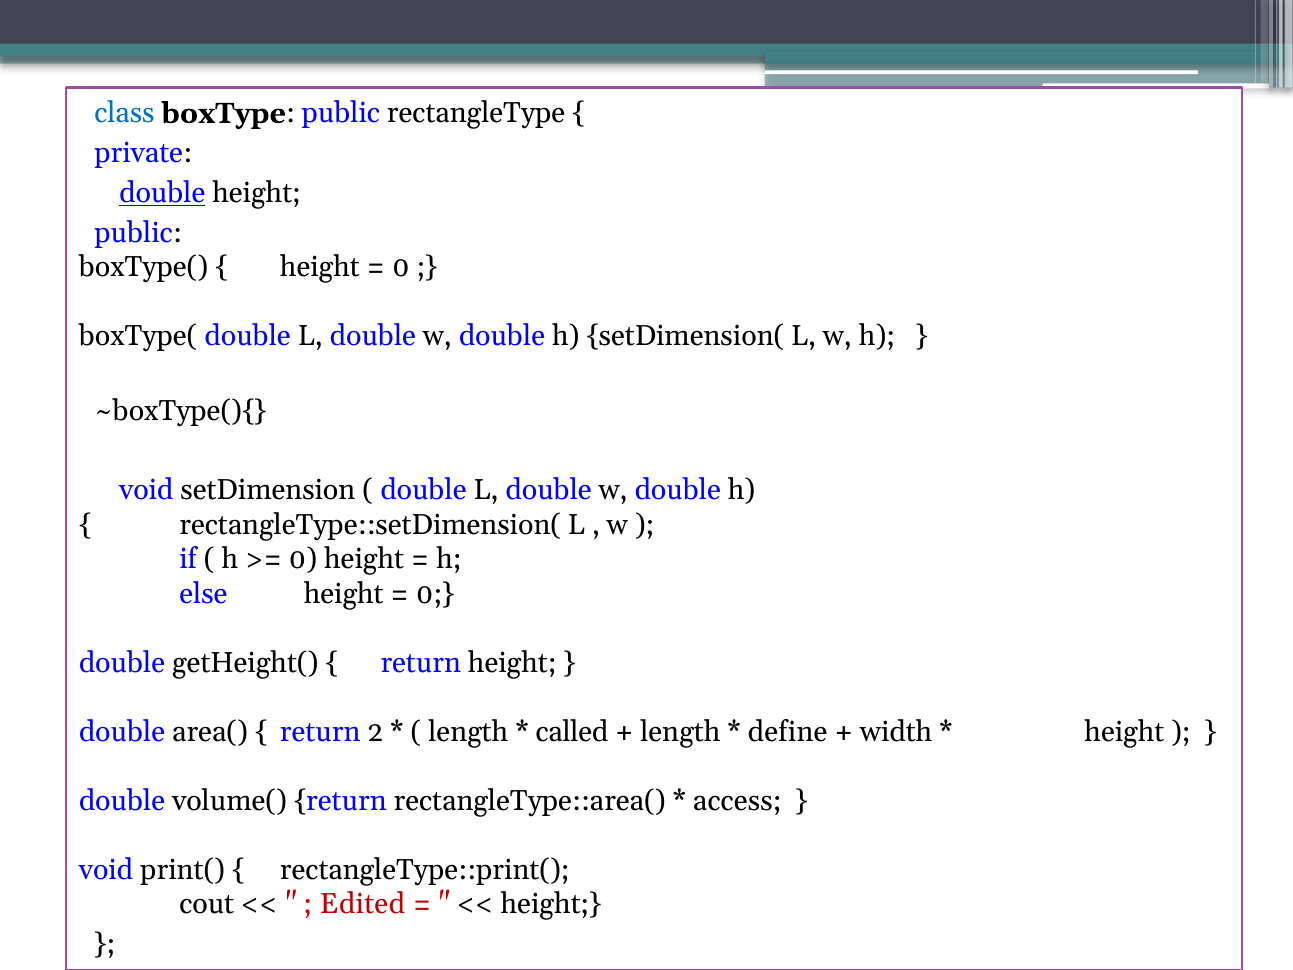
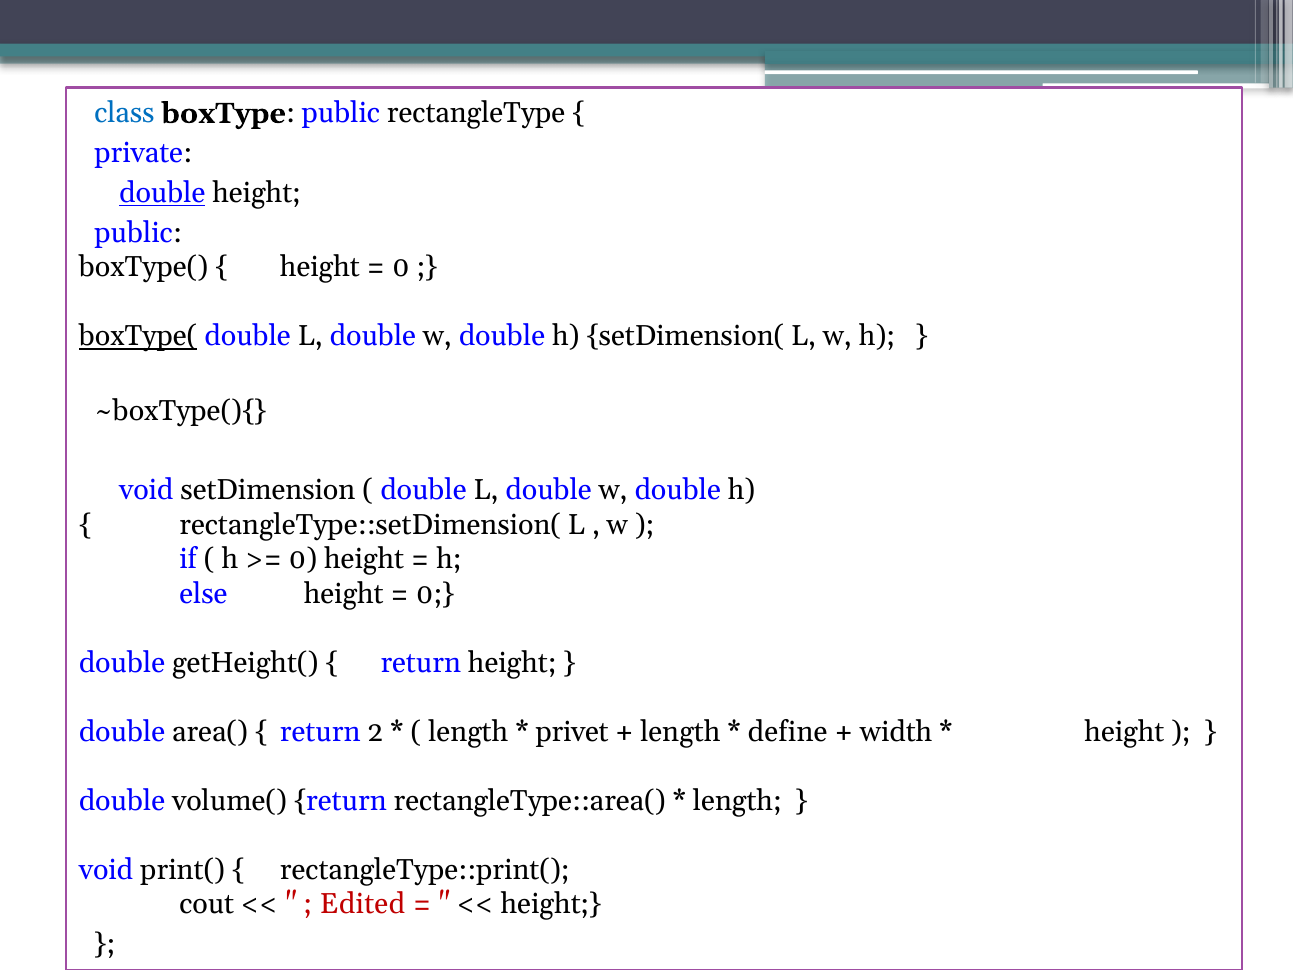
boxType( underline: none -> present (138, 336)
called: called -> privet (572, 732)
access: access -> length (738, 800)
